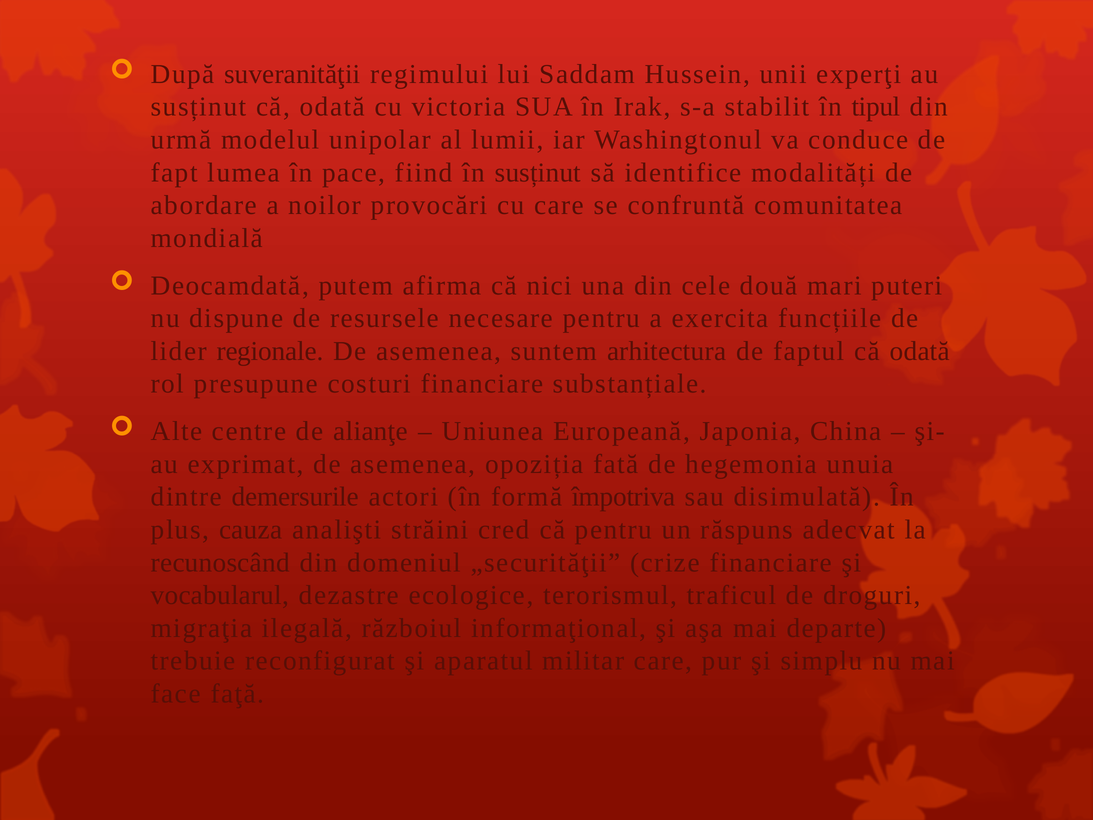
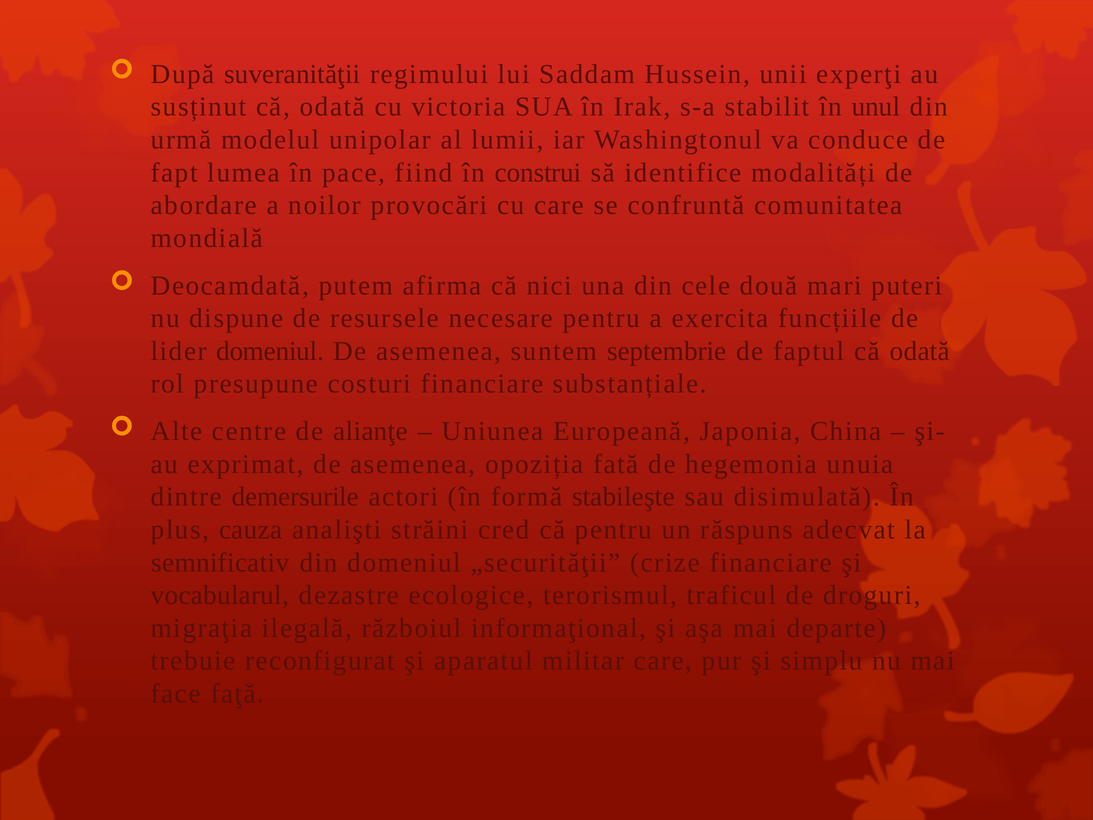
tipul: tipul -> unul (876, 107)
în susținut: susținut -> construi (538, 172)
lider regionale: regionale -> domeniul (270, 351)
arhitectura: arhitectura -> septembrie (667, 351)
împotriva: împotriva -> stabileşte (623, 497)
recunoscând: recunoscând -> semnificativ (220, 562)
